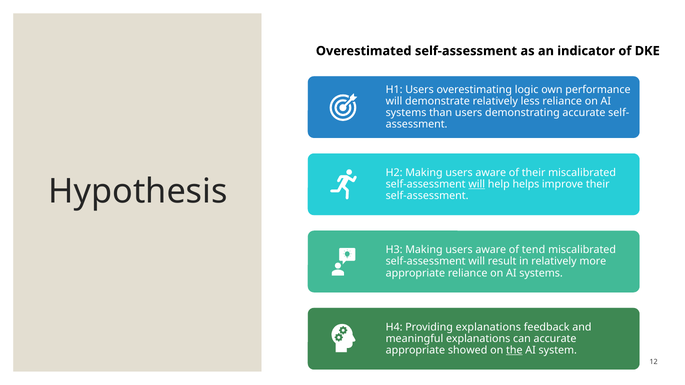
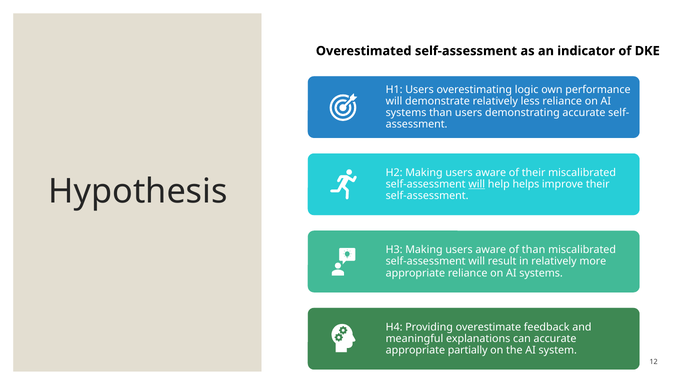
of tend: tend -> than (534, 250)
Providing explanations: explanations -> overestimate (488, 327)
showed: showed -> partially (468, 350)
the underline: present -> none (514, 350)
